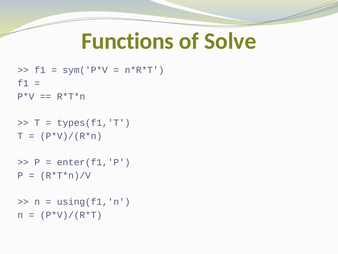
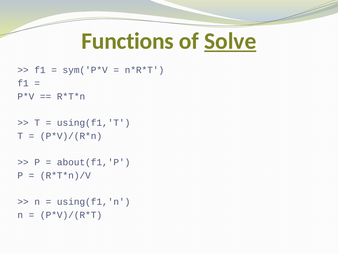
Solve underline: none -> present (230, 41)
types(f1,'T: types(f1,'T -> using(f1,'T (94, 123)
enter(f1,'P: enter(f1,'P -> about(f1,'P (94, 162)
